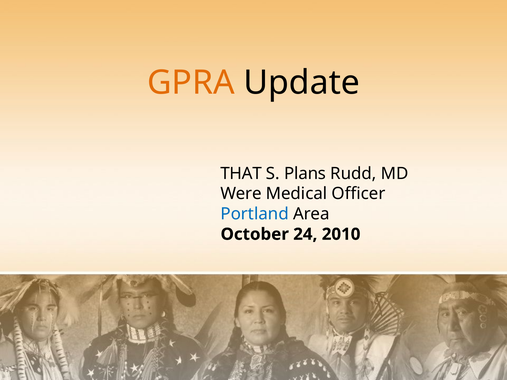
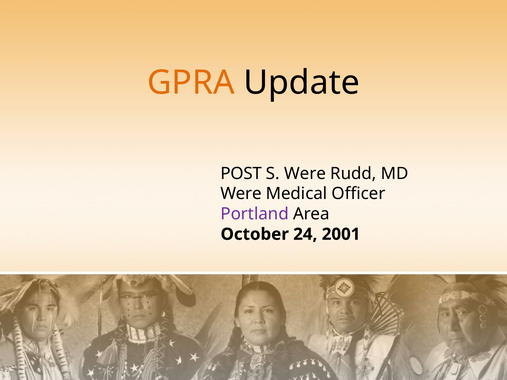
THAT: THAT -> POST (241, 174)
S Plans: Plans -> Were (305, 174)
Portland colour: blue -> purple (255, 214)
2010: 2010 -> 2001 (341, 234)
